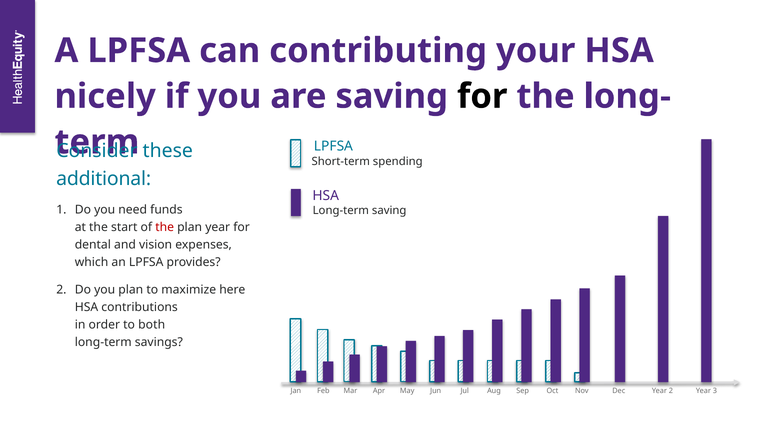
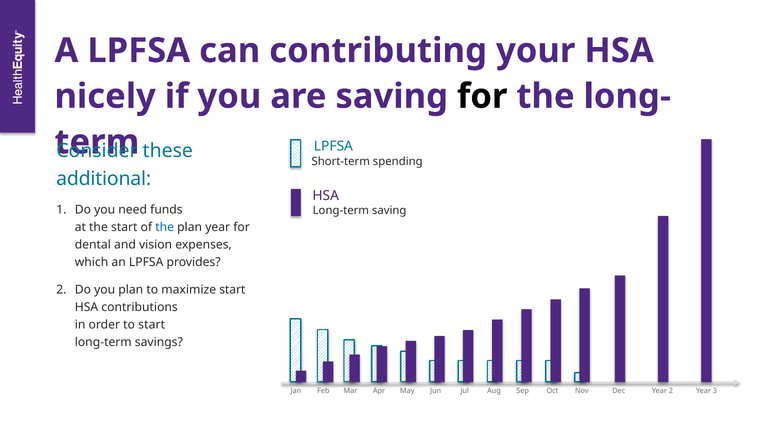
the colour: red -> blue (165, 227)
maximize here: here -> start (232, 289)
to both: both -> start (152, 324)
